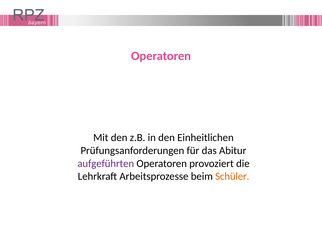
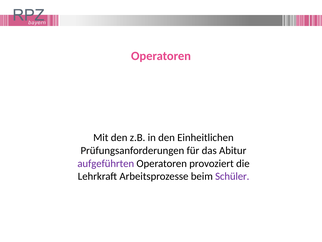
Schüler colour: orange -> purple (232, 176)
